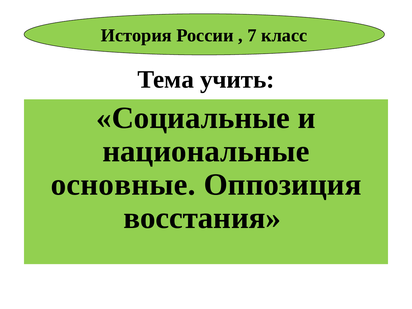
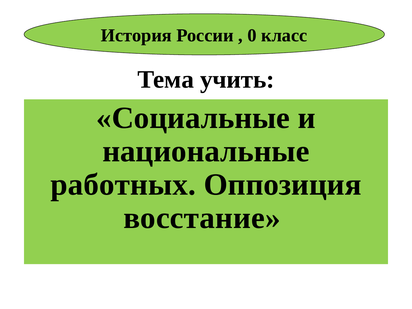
7: 7 -> 0 (252, 36)
основные: основные -> работных (123, 185)
восстания: восстания -> восстание (202, 218)
